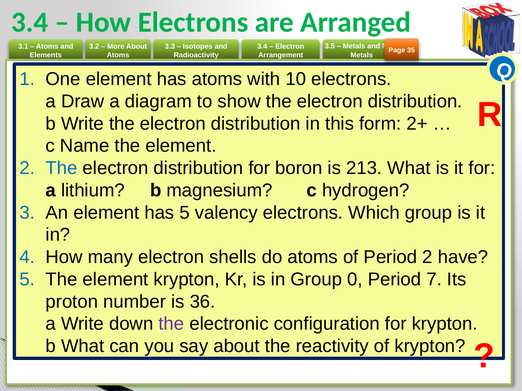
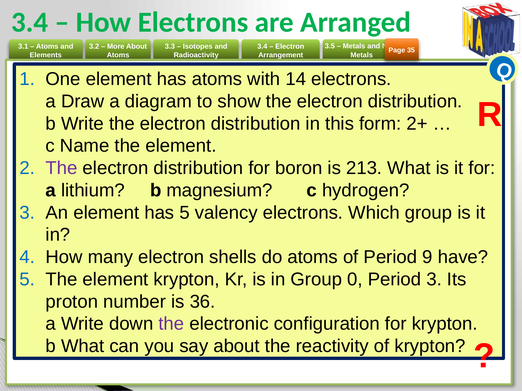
10: 10 -> 14 (296, 79)
The colour: blue -> purple (62, 168)
Period 2: 2 -> 9 (427, 257)
Period 7: 7 -> 3 (434, 280)
